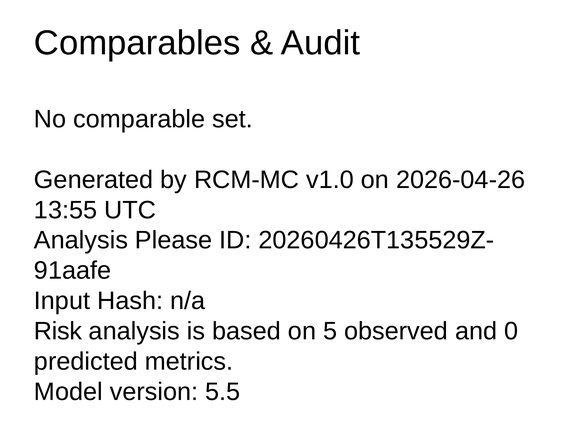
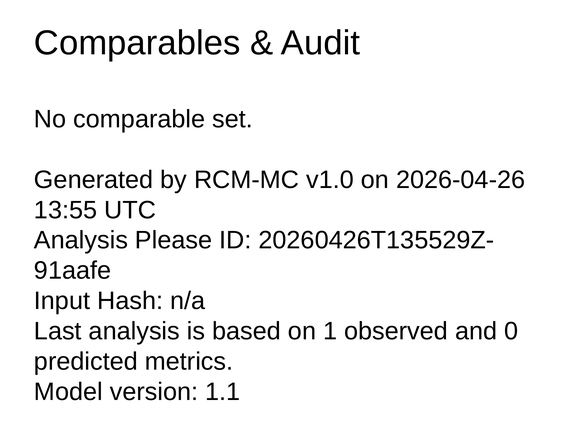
Risk: Risk -> Last (58, 331)
5: 5 -> 1 (330, 331)
5.5: 5.5 -> 1.1 (223, 392)
